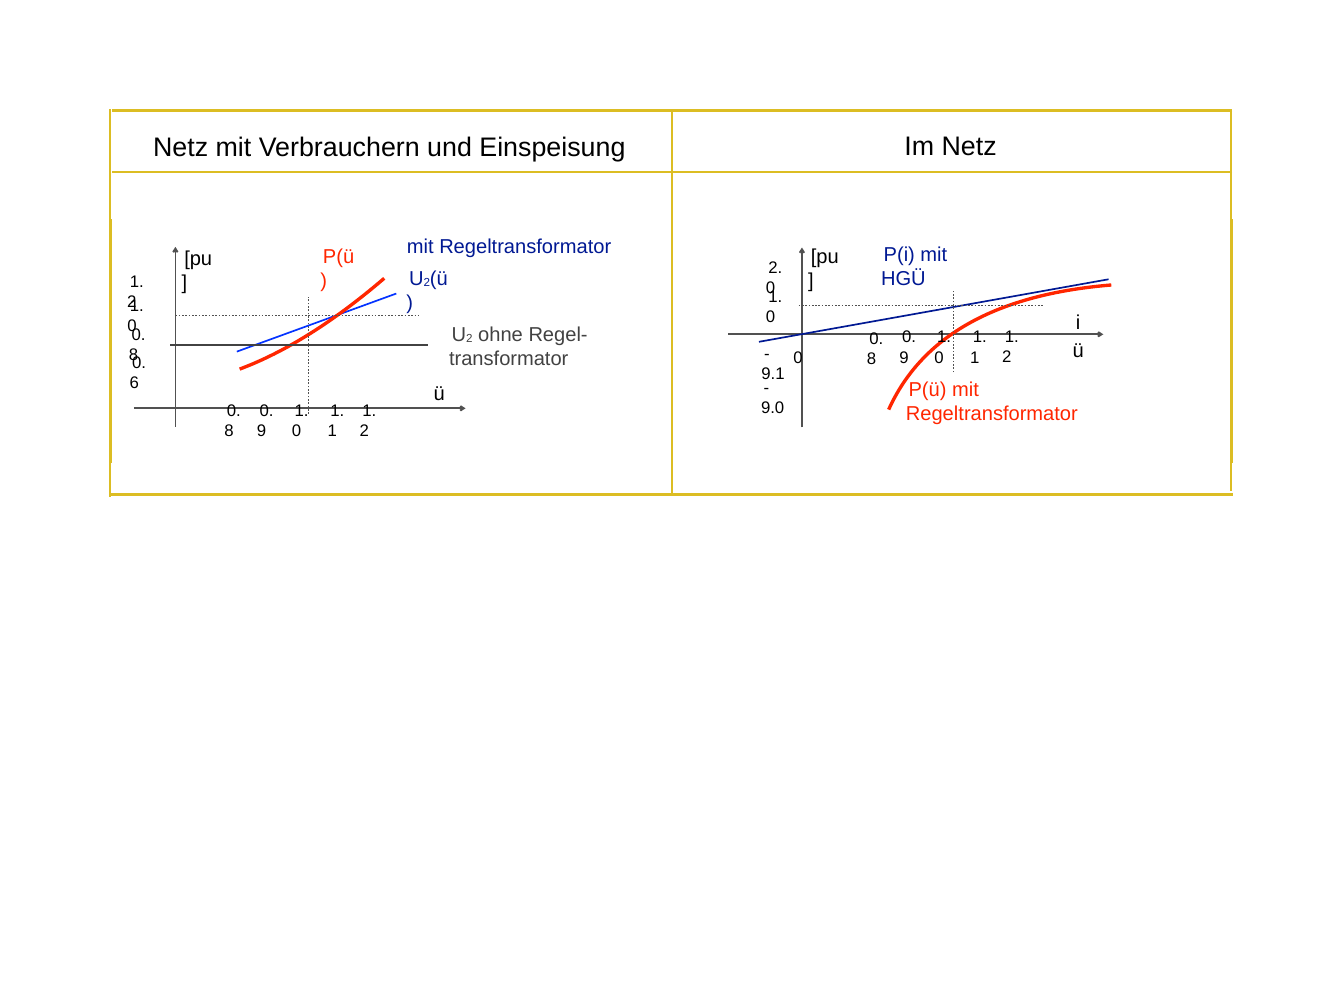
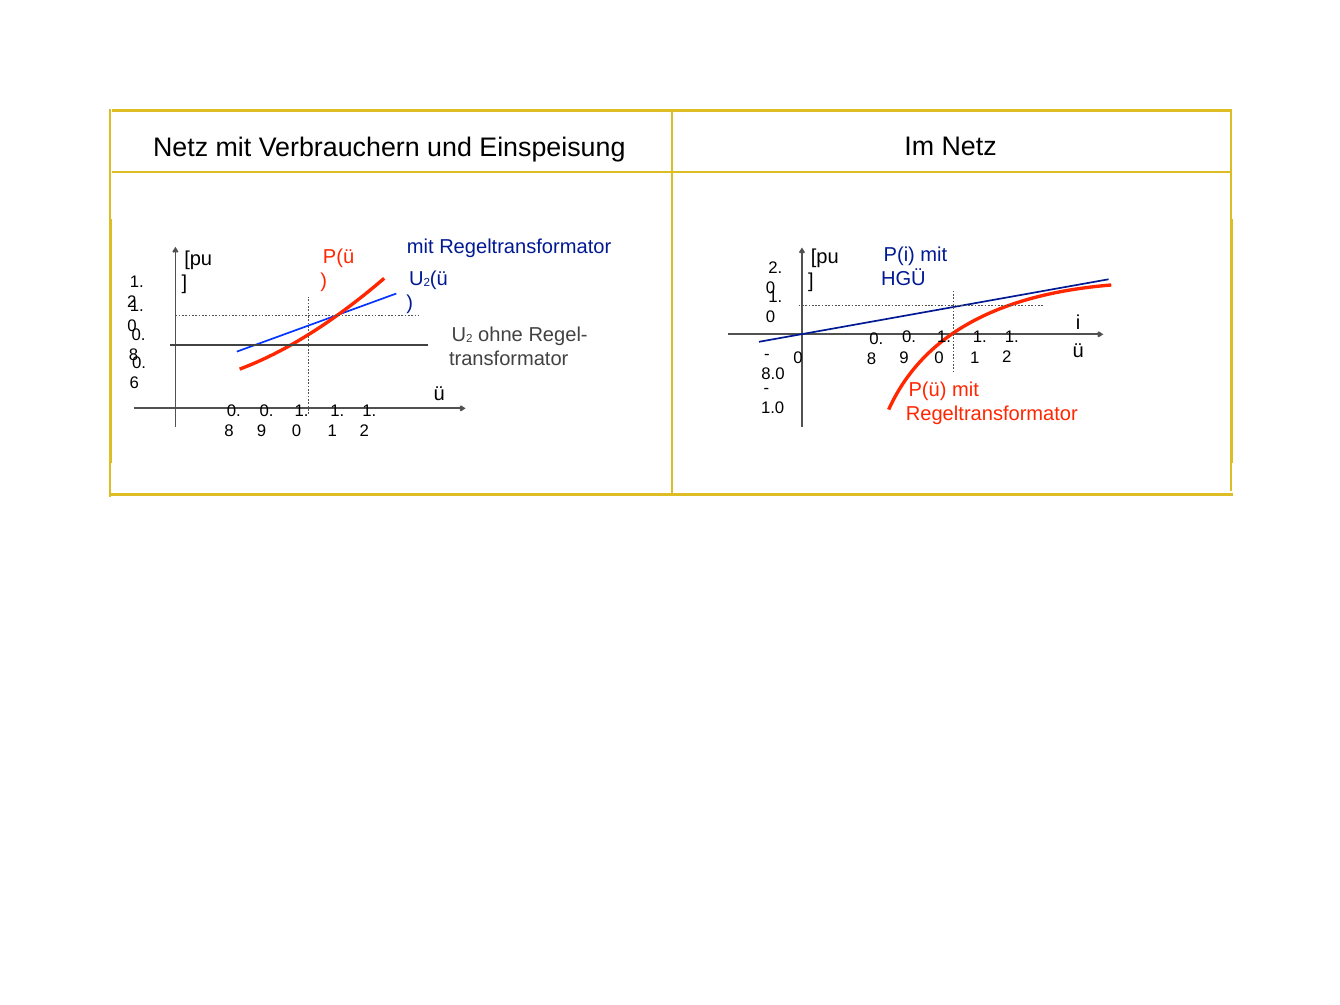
9.1: 9.1 -> 8.0 (773, 374)
9.0: 9.0 -> 1.0 (773, 408)
